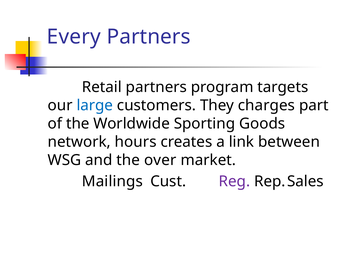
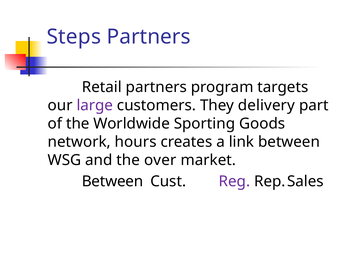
Every: Every -> Steps (74, 37)
large colour: blue -> purple (95, 106)
charges: charges -> delivery (266, 106)
Mailings: Mailings -> Between (113, 182)
